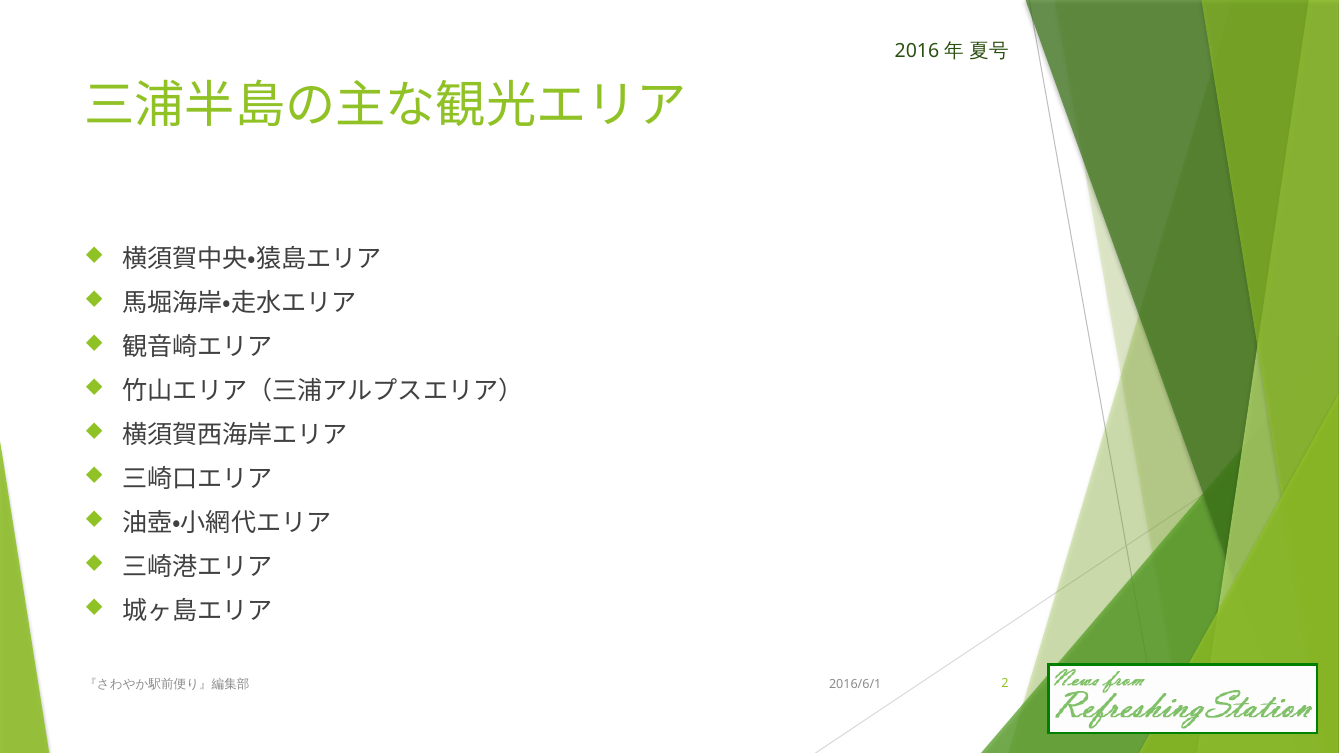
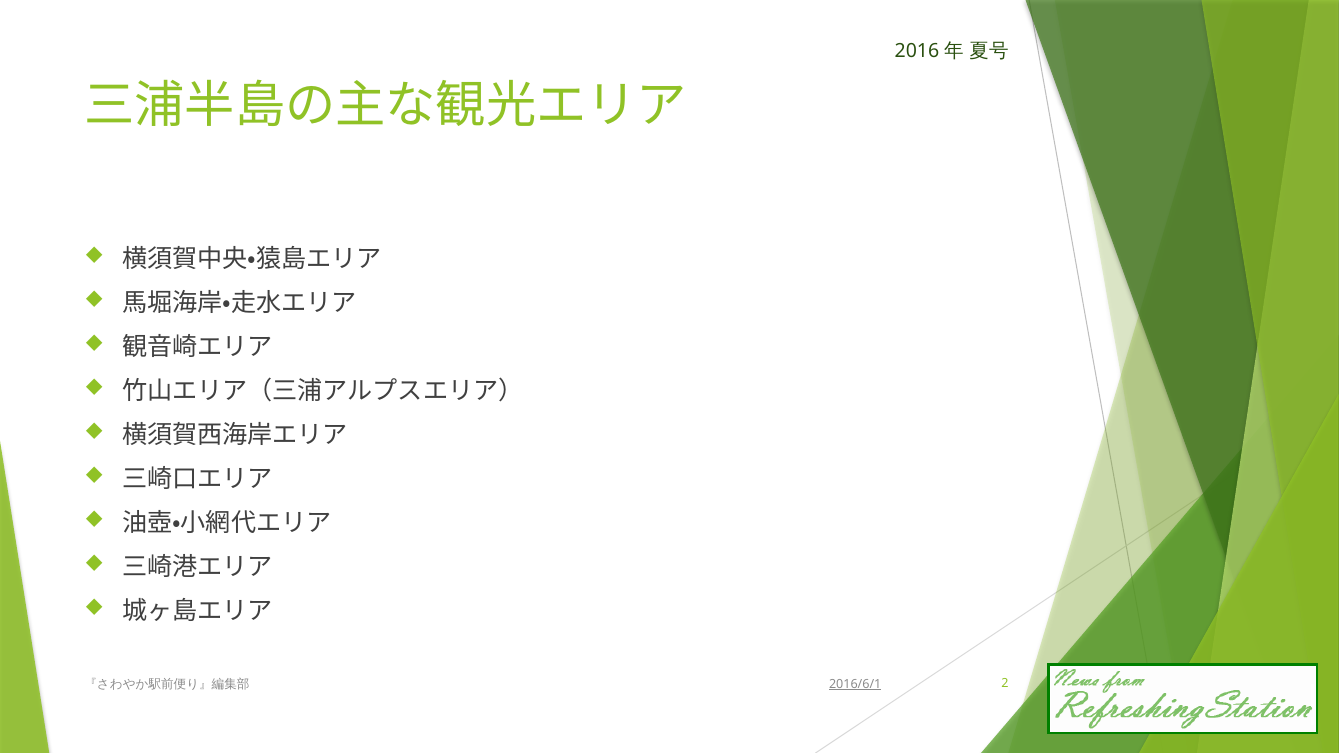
2016/6/1 underline: none -> present (855, 684)
